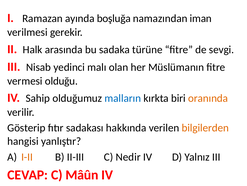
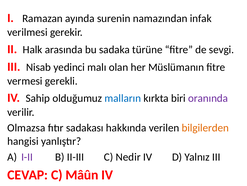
boşluğa: boşluğa -> surenin (114, 18)
iman: iman -> infak (201, 18)
olduğu: olduğu -> gerekli (61, 81)
oranında colour: orange -> purple (208, 98)
Gösterip: Gösterip -> Olmazsa (26, 127)
I-II colour: orange -> purple (27, 156)
